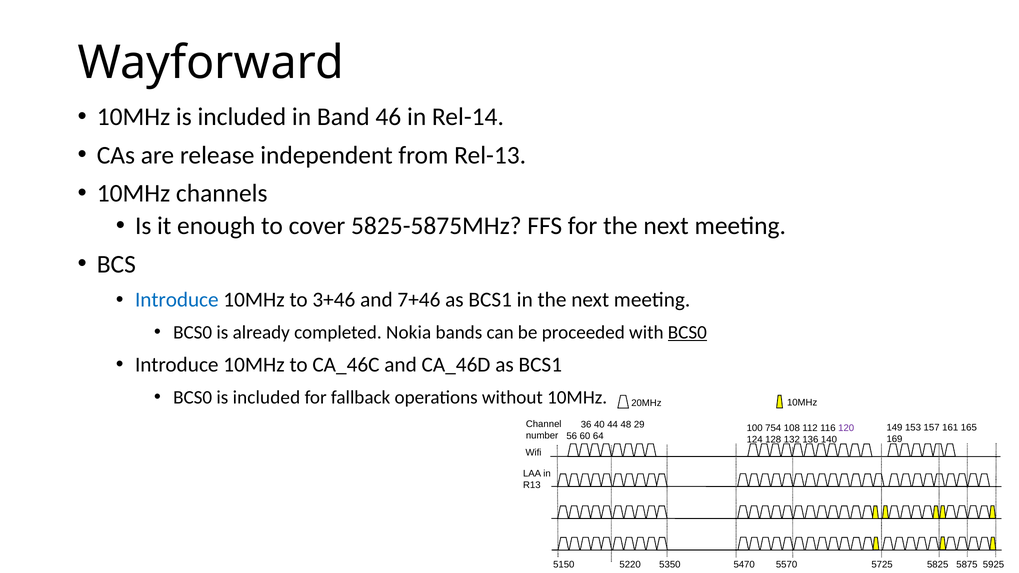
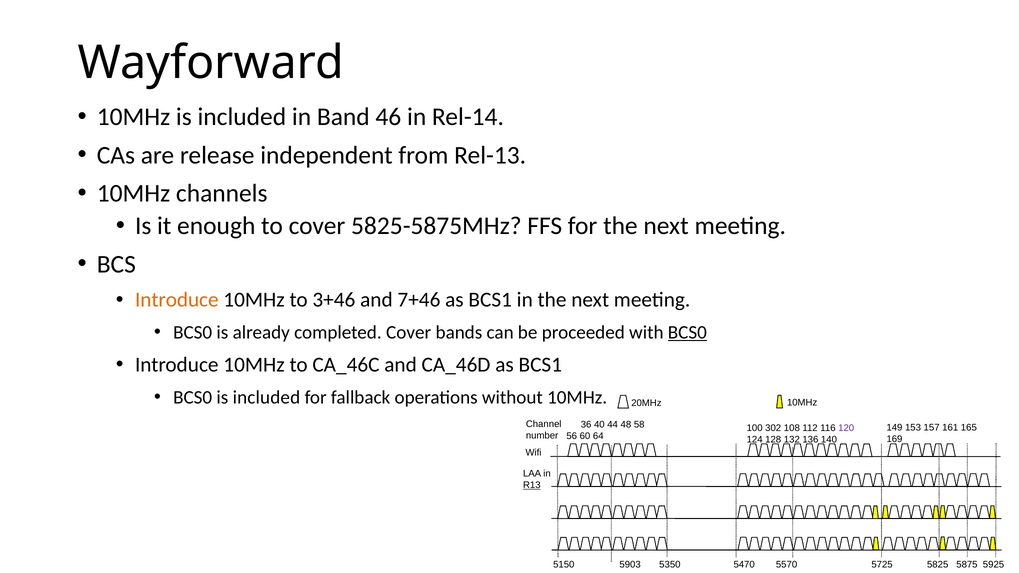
Introduce colour: blue -> orange (177, 300)
completed Nokia: Nokia -> Cover (409, 332)
29: 29 -> 58 (639, 425)
754: 754 -> 302 (773, 428)
R13 underline: none -> present (532, 485)
5220: 5220 -> 5903 (630, 565)
